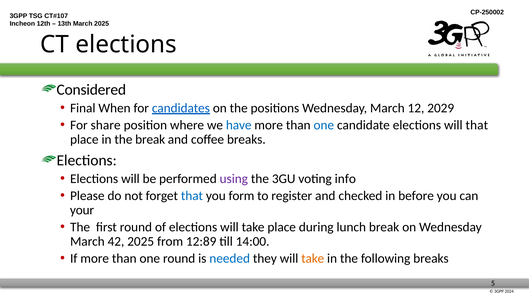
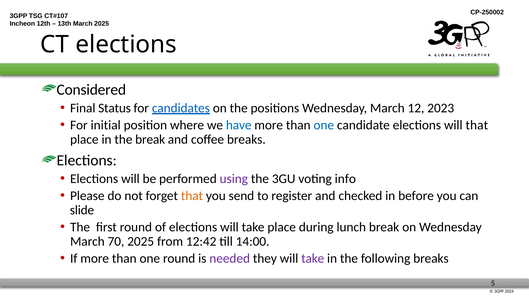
When: When -> Status (115, 108)
2029: 2029 -> 2023 (441, 108)
share: share -> initial (106, 125)
that colour: blue -> orange (192, 195)
form: form -> send (241, 195)
your: your -> slide (82, 210)
42: 42 -> 70 (116, 241)
12:89: 12:89 -> 12:42 (201, 241)
needed colour: blue -> purple (230, 258)
take colour: orange -> purple (313, 258)
